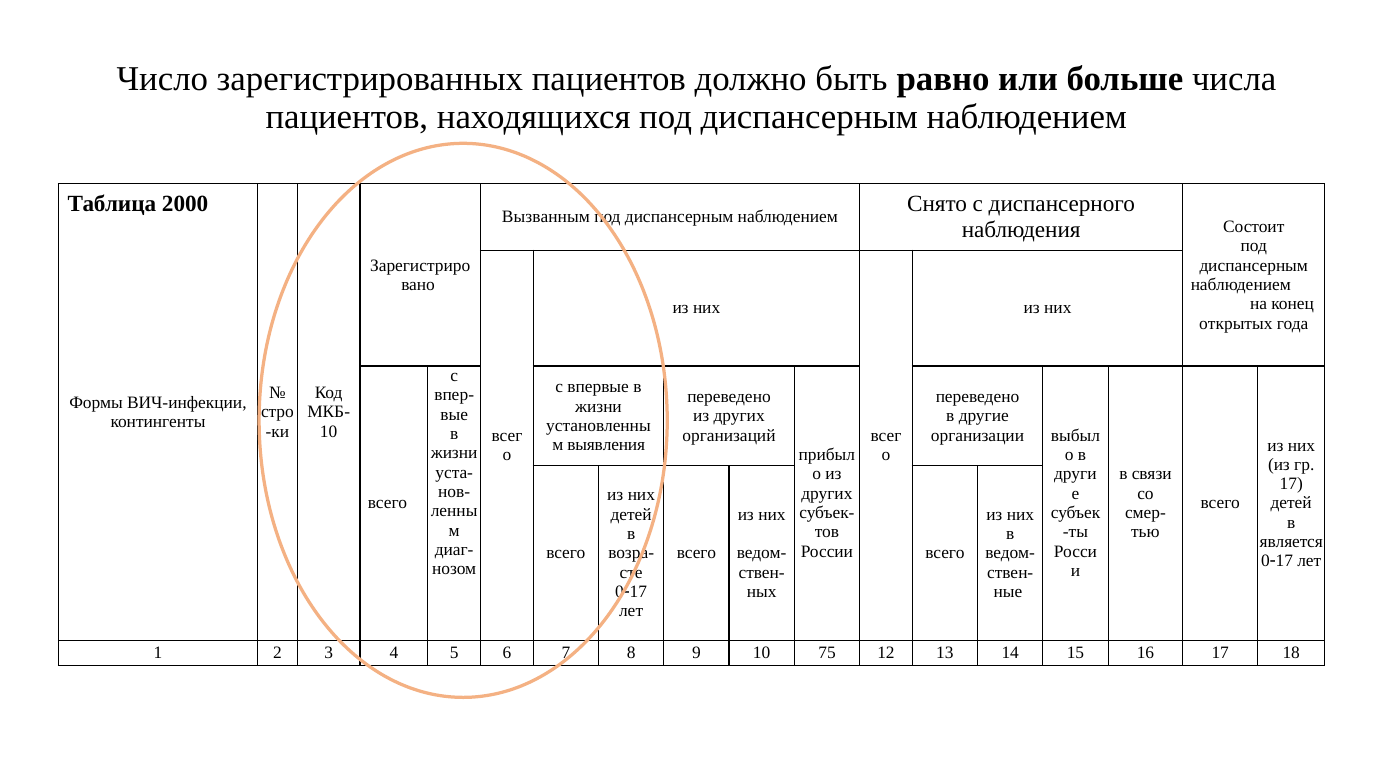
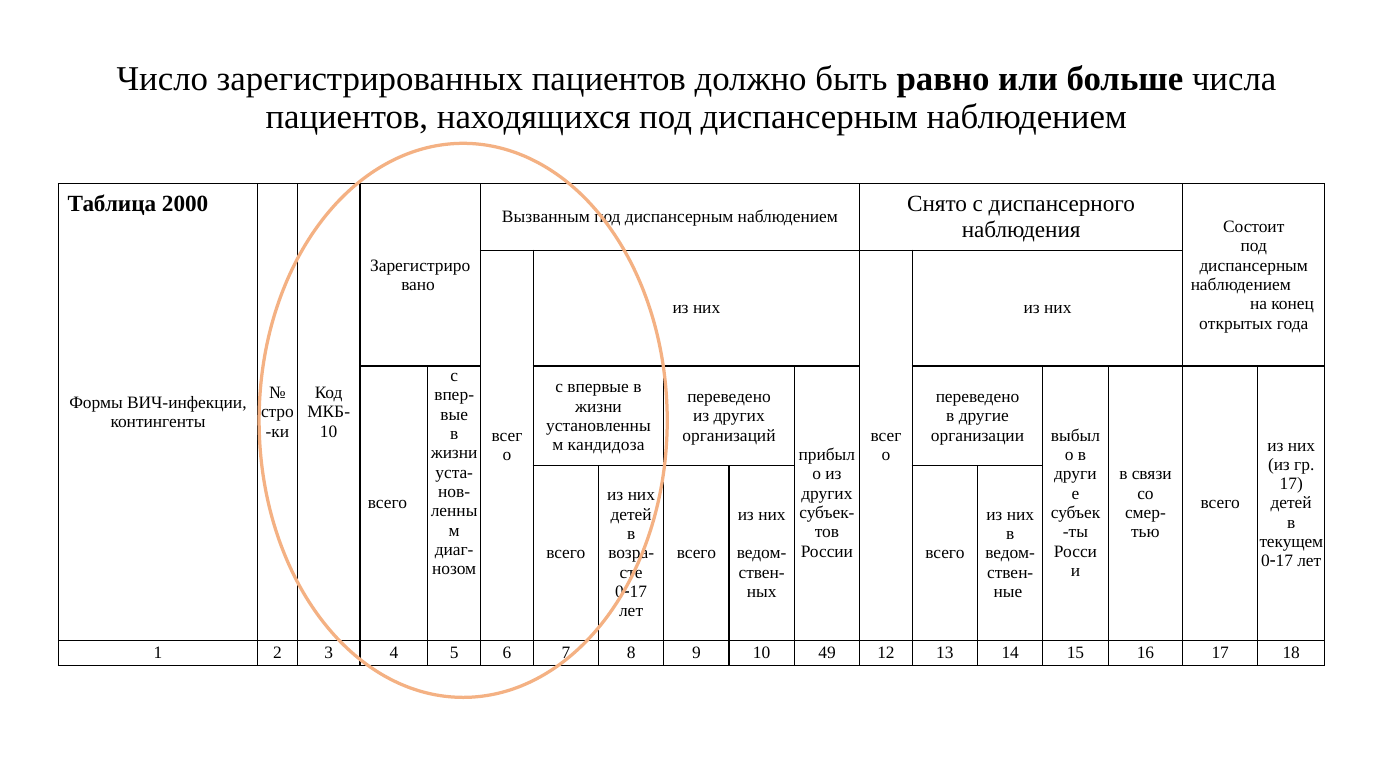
выявления: выявления -> кандидоза (606, 445)
является: является -> текущем (1291, 542)
75: 75 -> 49 (827, 653)
